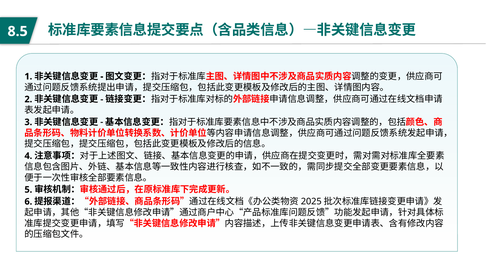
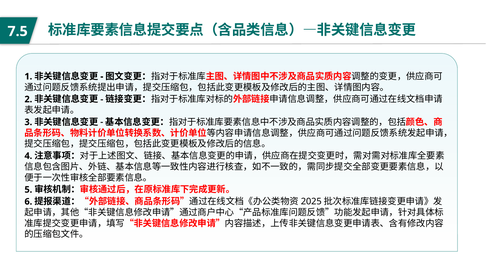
8.5: 8.5 -> 7.5 (18, 31)
